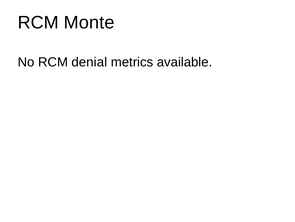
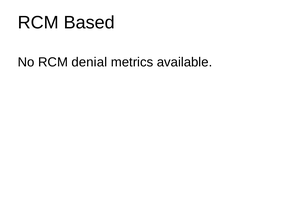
Monte: Monte -> Based (89, 22)
